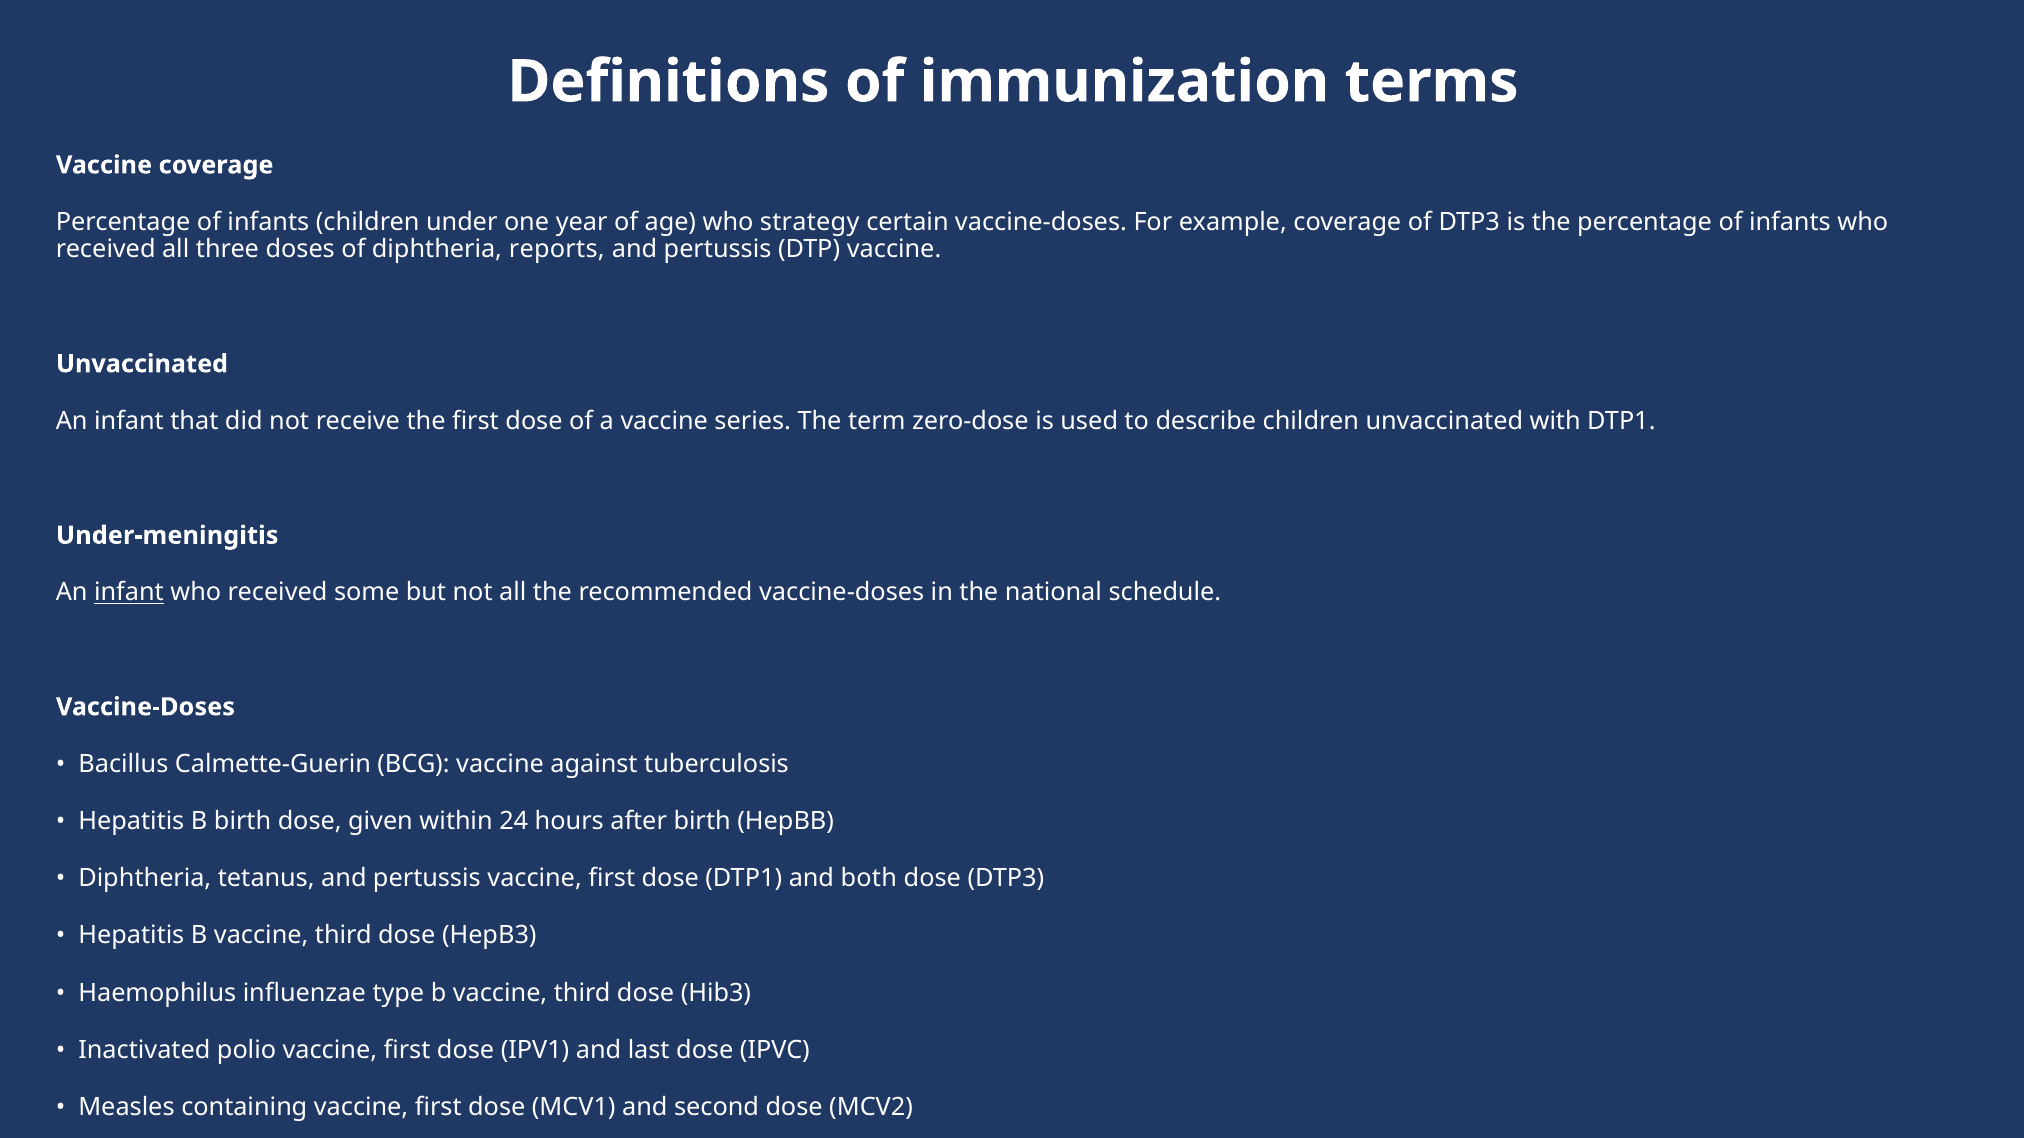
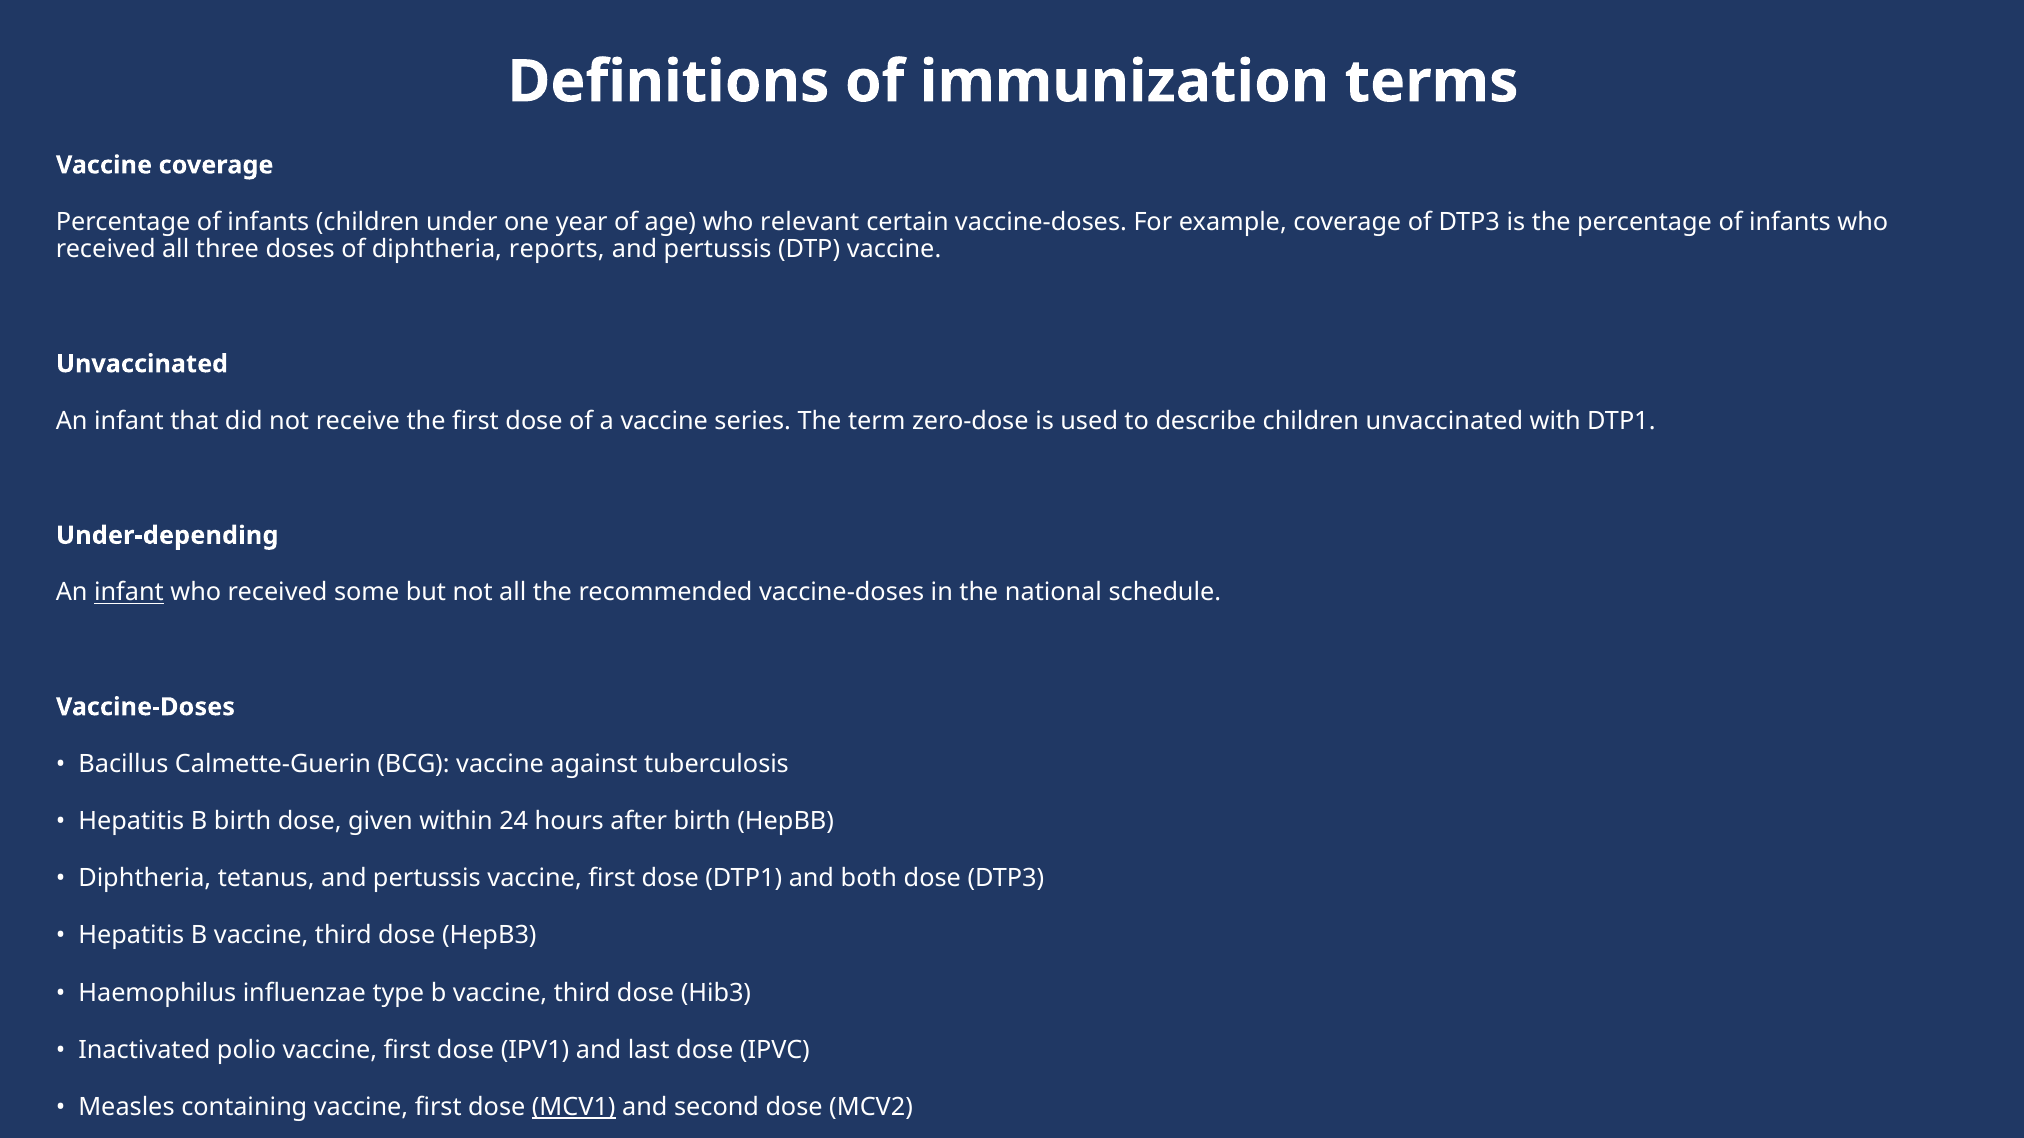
who strategy: strategy -> relevant (810, 222)
Under-meningitis: Under-meningitis -> Under-depending (167, 536)
MCV1 underline: none -> present (574, 1108)
